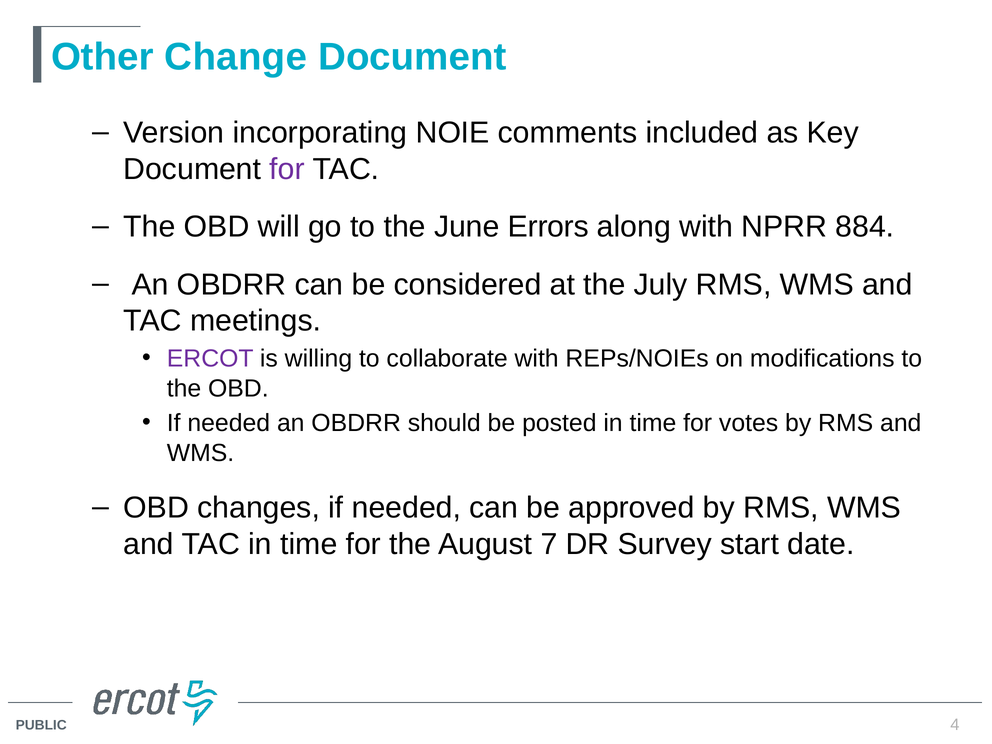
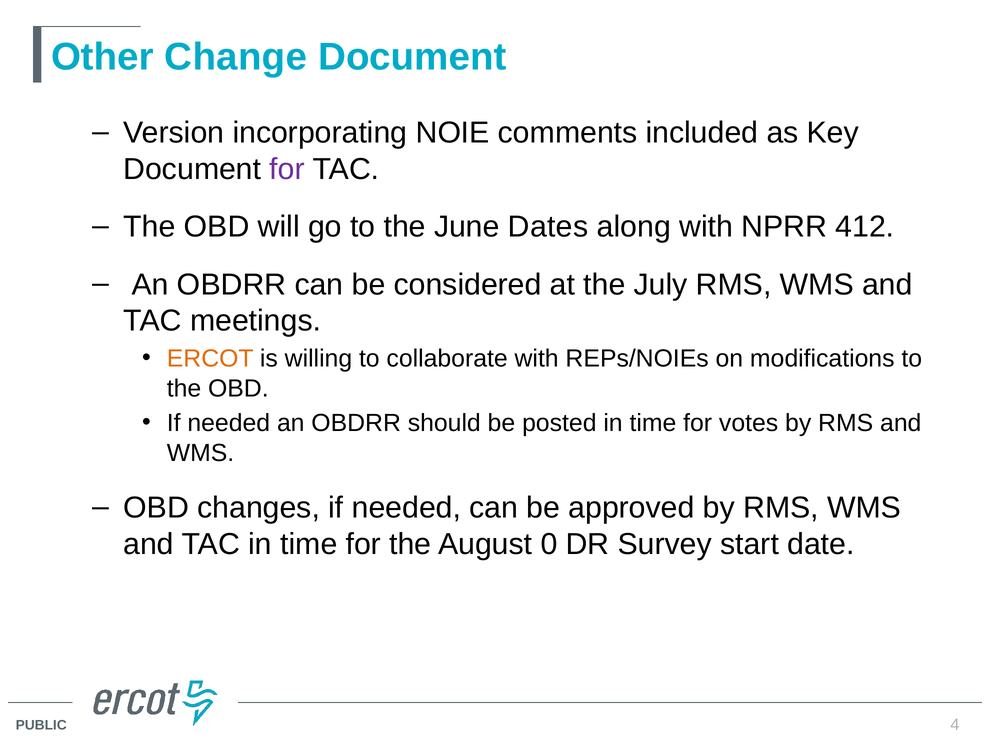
Errors: Errors -> Dates (548, 227)
884: 884 -> 412 (865, 227)
ERCOT colour: purple -> orange (210, 359)
7: 7 -> 0 (549, 544)
